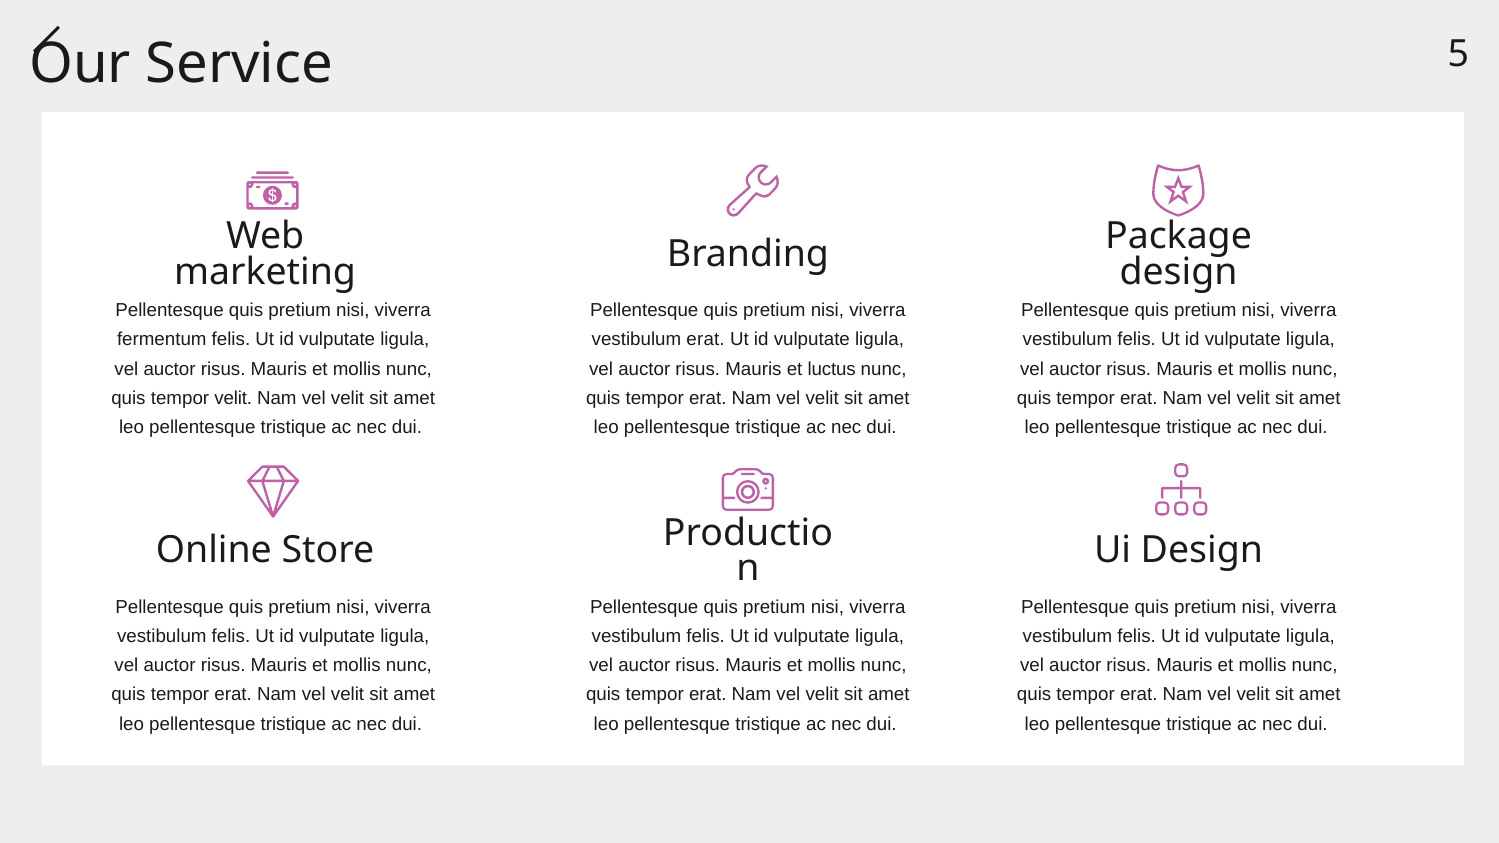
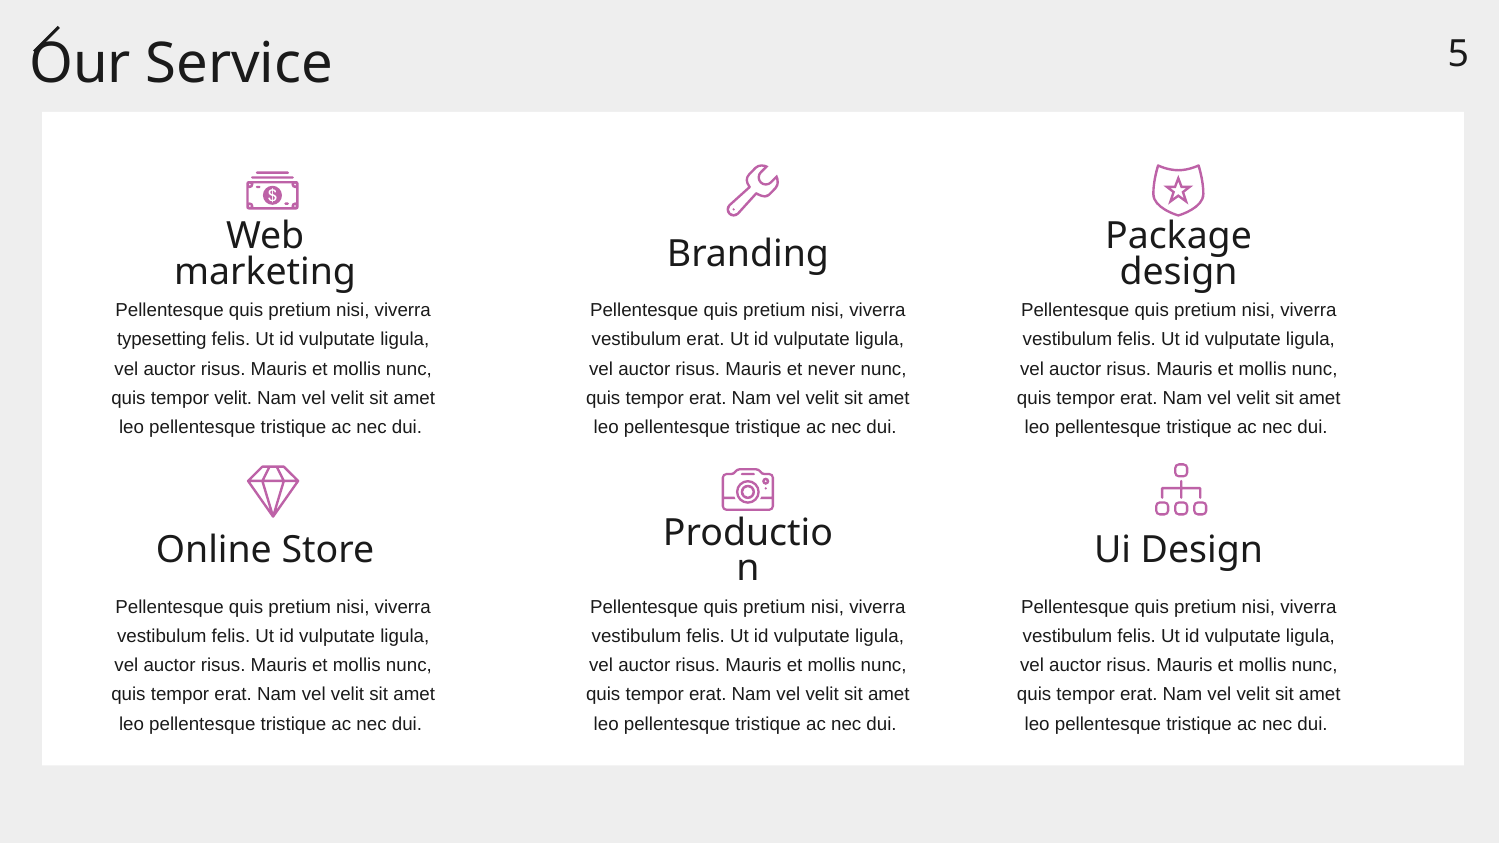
fermentum: fermentum -> typesetting (162, 340)
luctus: luctus -> never (831, 369)
